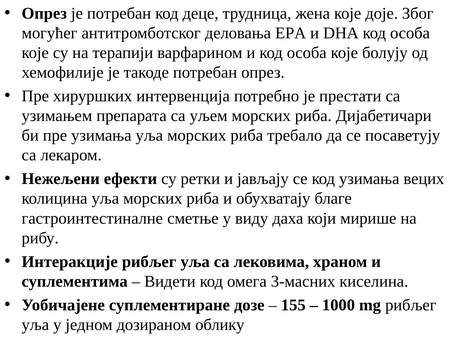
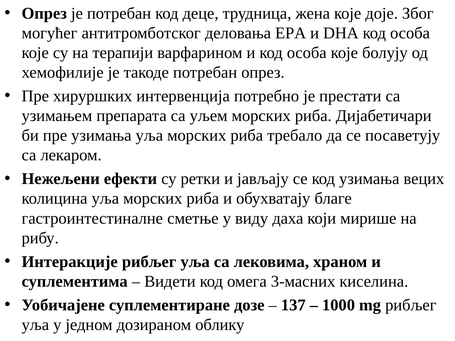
155: 155 -> 137 (293, 305)
